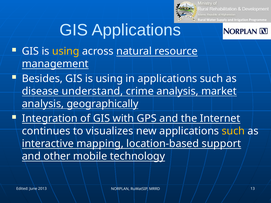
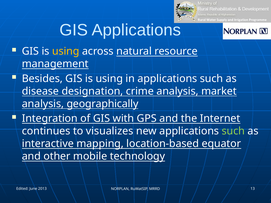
understand: understand -> designation (92, 91)
such colour: yellow -> light green (233, 131)
support: support -> equator (221, 144)
